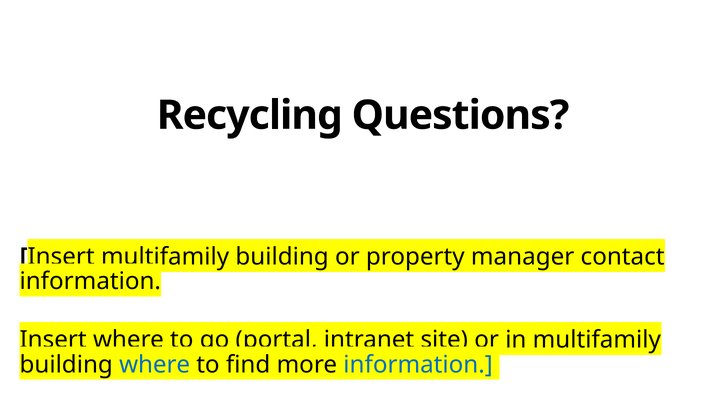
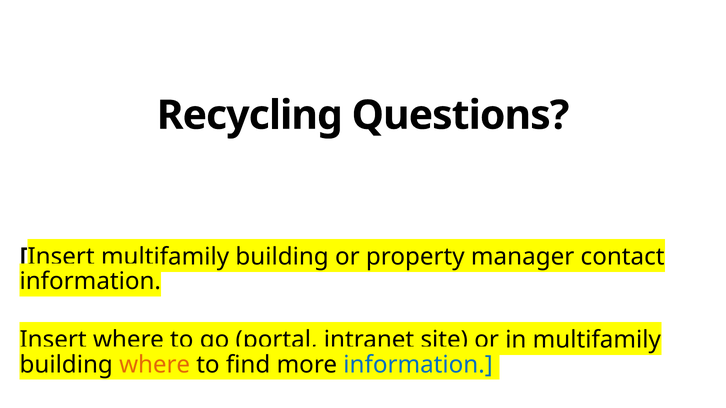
where colour: blue -> orange (155, 365)
